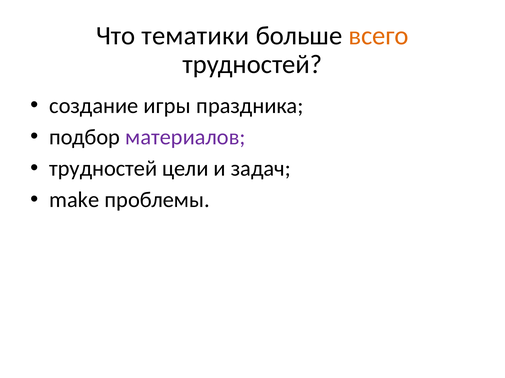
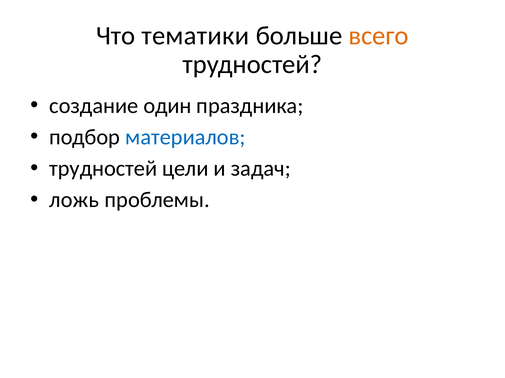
игры: игры -> один (167, 106)
материалов colour: purple -> blue (185, 137)
make: make -> ложь (74, 200)
